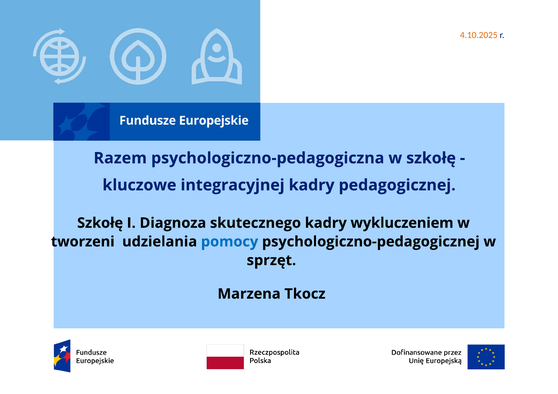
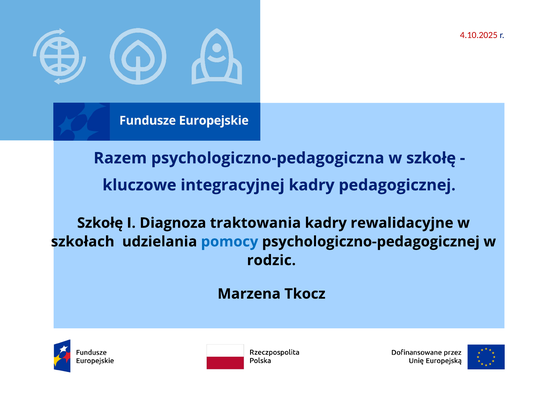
4.10.2025 colour: orange -> red (479, 35)
skutecznego: skutecznego -> traktowania (255, 223)
wykluczeniem: wykluczeniem -> rewalidacyjne (402, 223)
tworzeni: tworzeni -> szkołach (83, 242)
sprzęt: sprzęt -> rodzic (271, 261)
